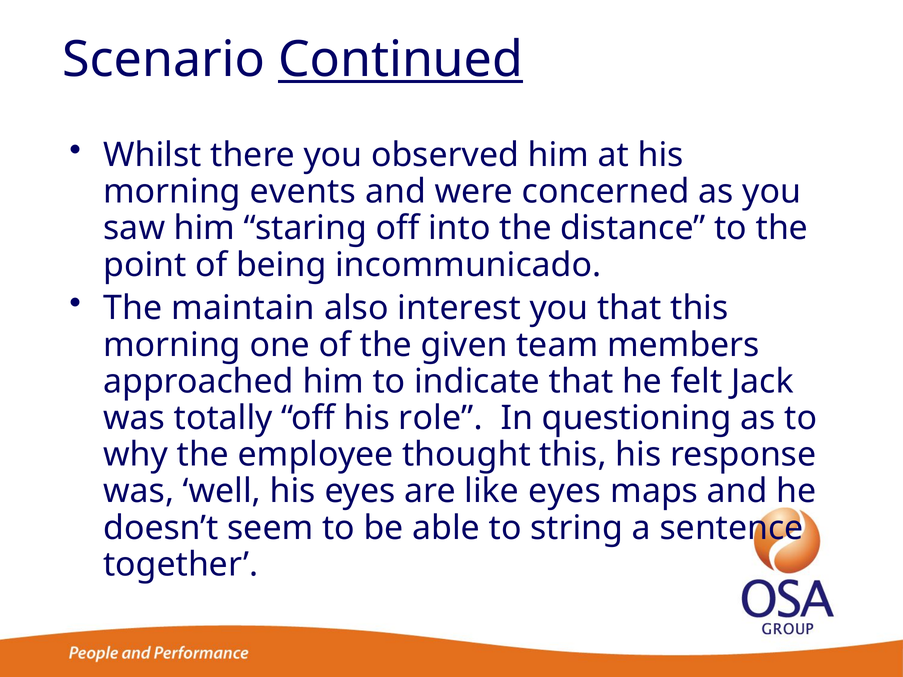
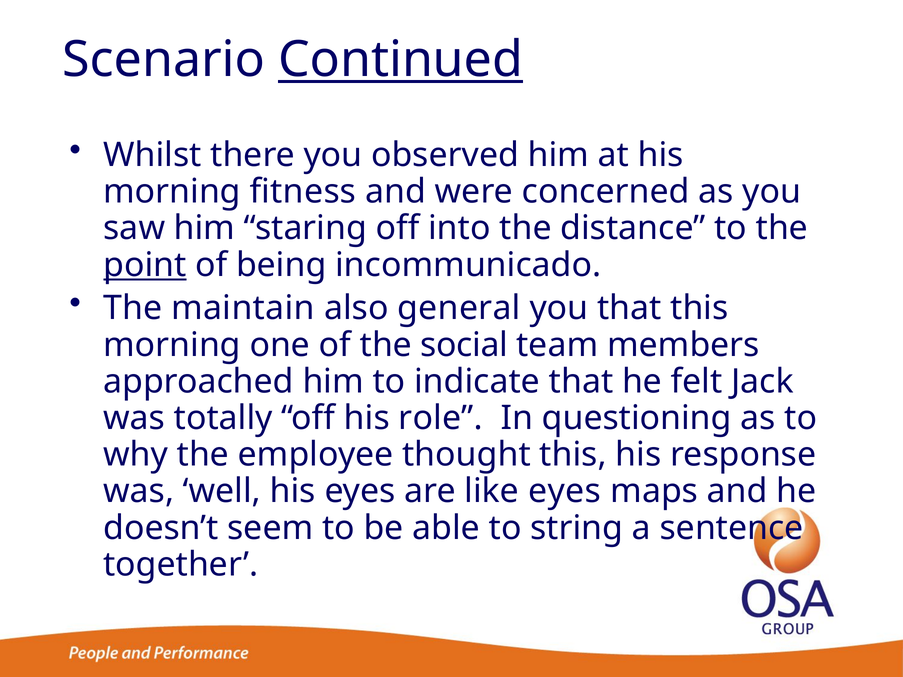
events: events -> fitness (303, 192)
point underline: none -> present (145, 265)
interest: interest -> general (459, 308)
given: given -> social (464, 345)
